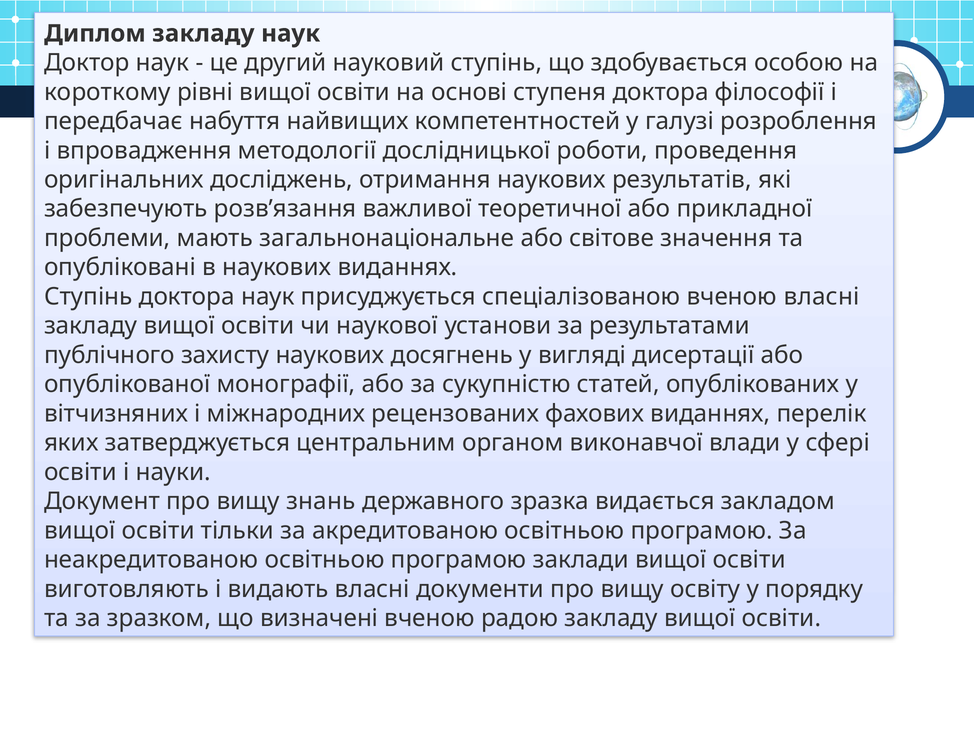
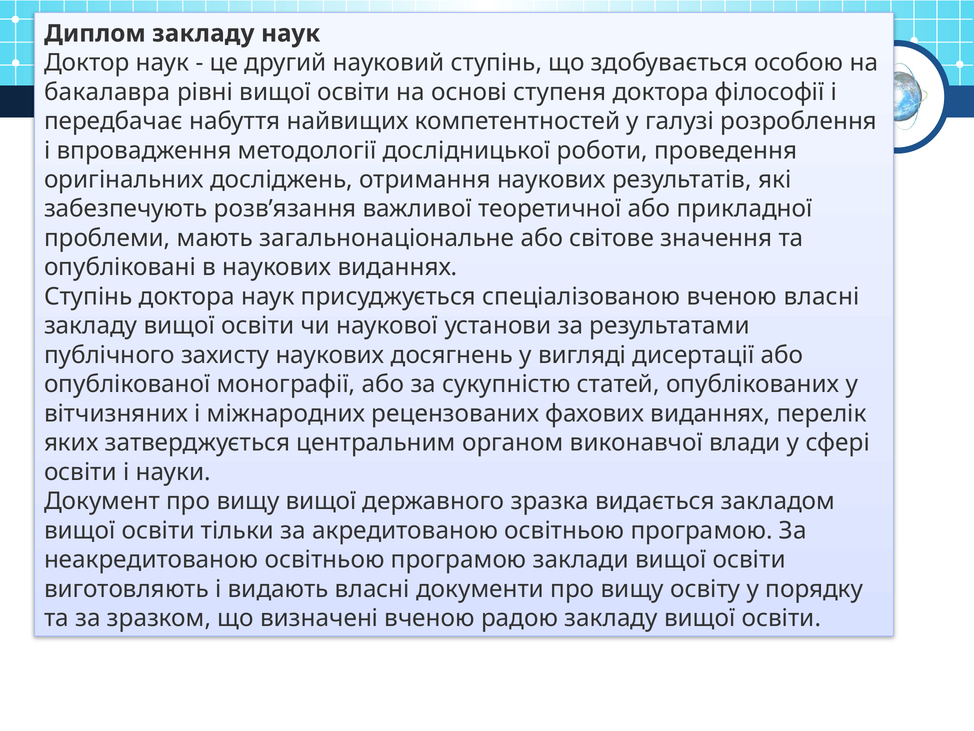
короткому: короткому -> бакалавра (107, 92)
вищу знань: знань -> вищої (321, 501)
